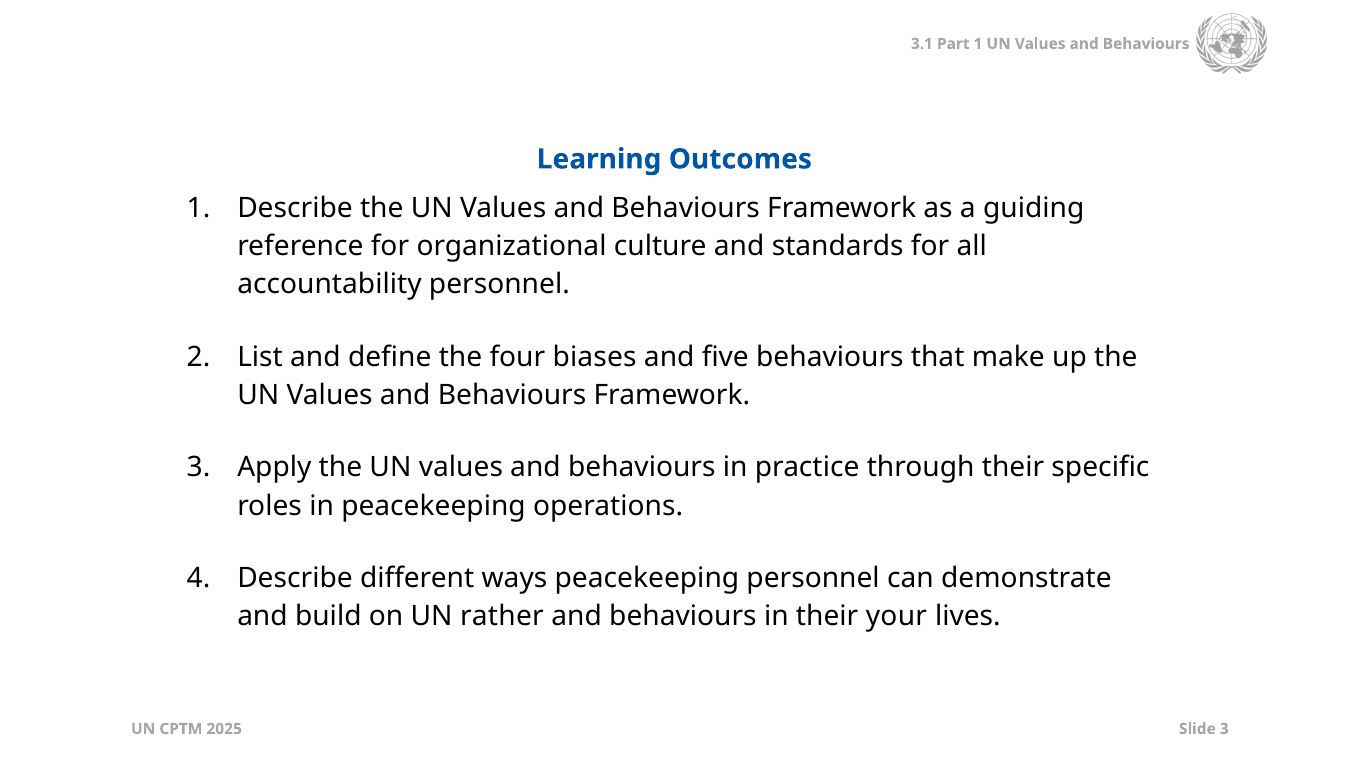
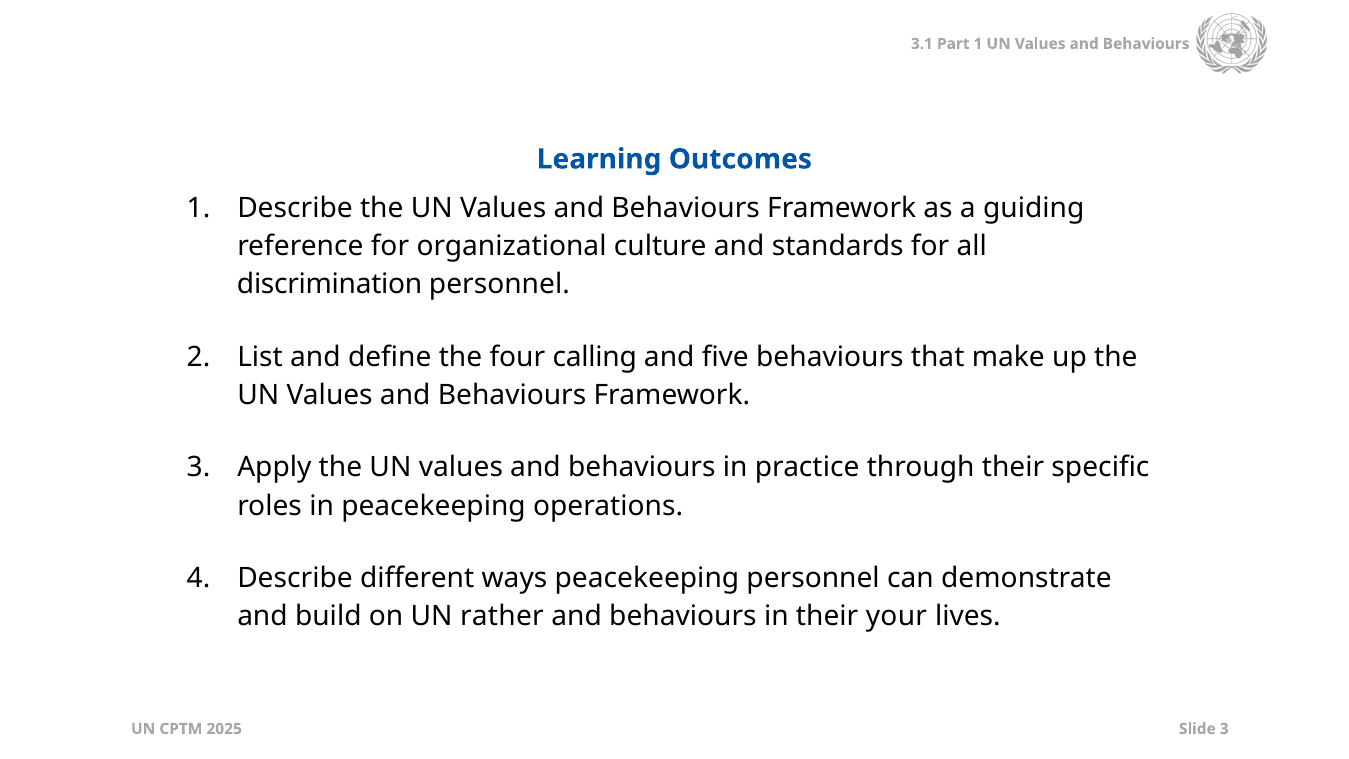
accountability: accountability -> discrimination (330, 285)
biases: biases -> calling (595, 357)
